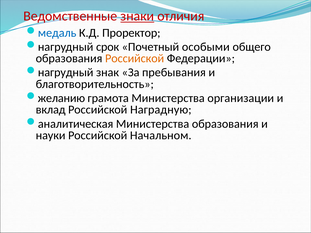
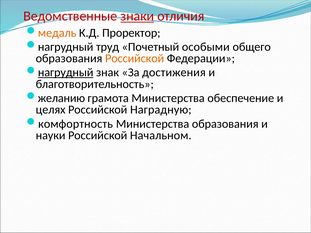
медаль colour: blue -> orange (57, 33)
срок: срок -> труд (108, 47)
нагрудный underline: none -> present (66, 73)
пребывания: пребывания -> достижения (174, 73)
организации: организации -> обеспечение (241, 98)
вклад: вклад -> целях (51, 110)
аналитическая: аналитическая -> комфортность (76, 124)
